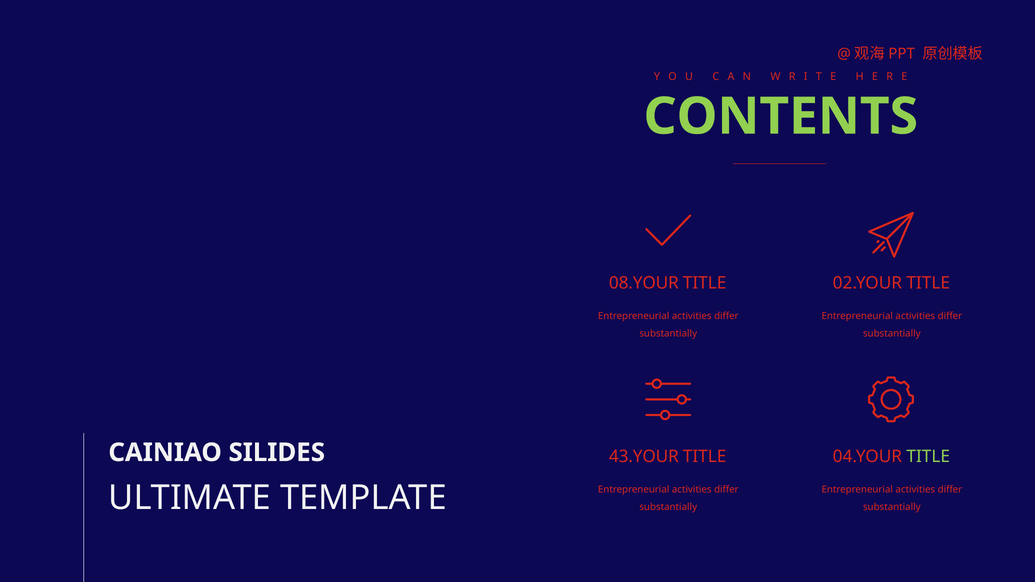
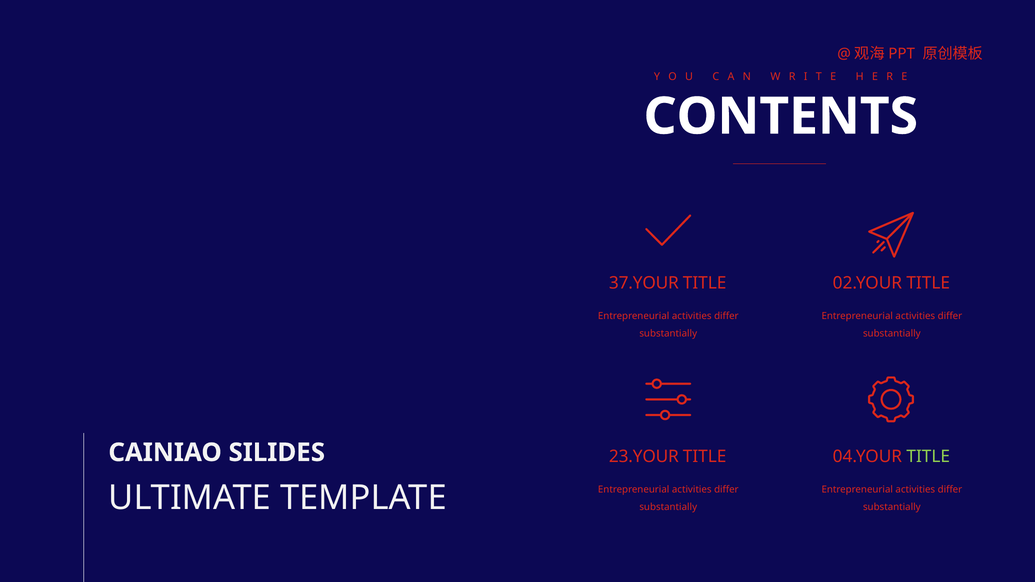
CONTENTS colour: light green -> white (781, 117)
08.YOUR: 08.YOUR -> 37.YOUR (644, 283)
43.YOUR: 43.YOUR -> 23.YOUR (644, 457)
